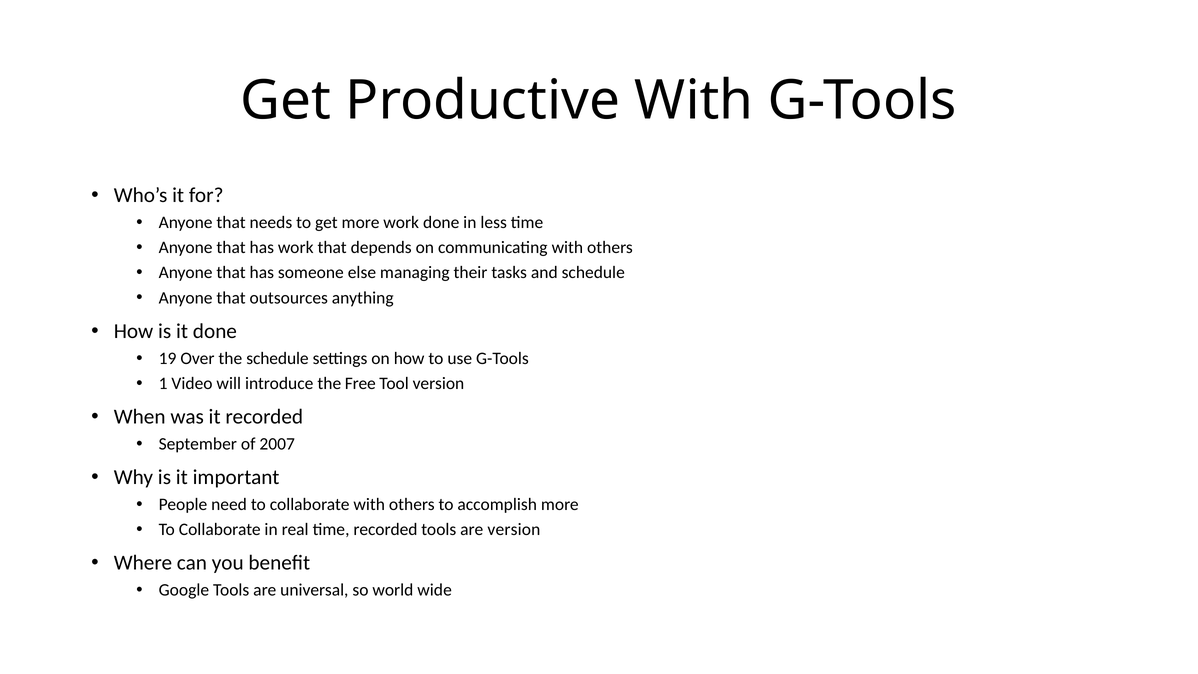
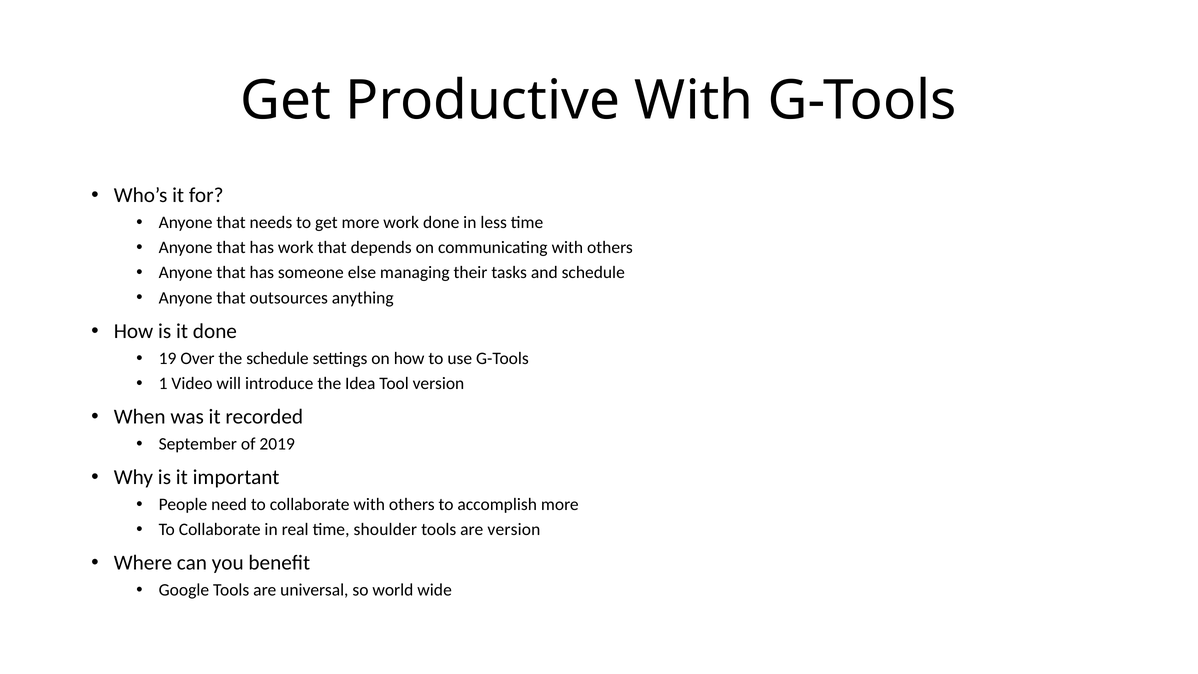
Free: Free -> Idea (360, 383)
2007: 2007 -> 2019 (277, 444)
time recorded: recorded -> shoulder (385, 530)
